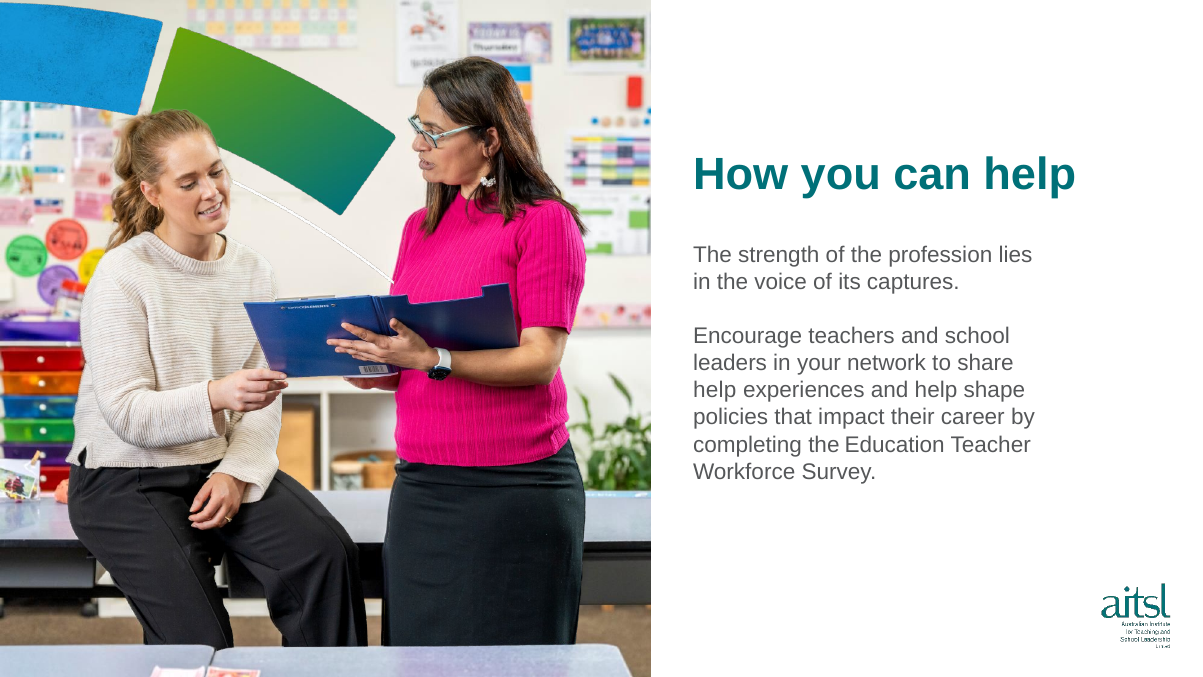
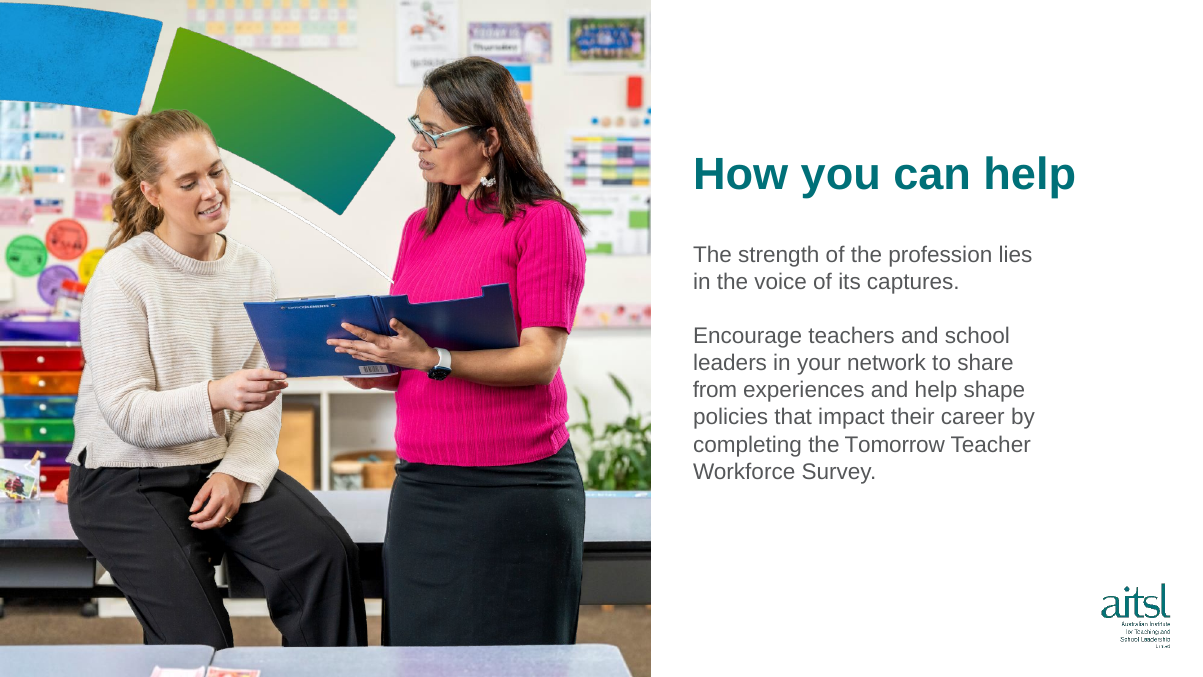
help: help -> from (715, 390)
Education: Education -> Tomorrow (895, 444)
